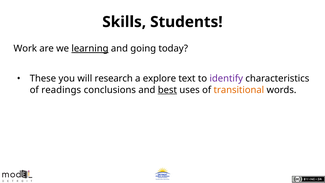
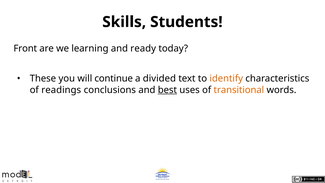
Work: Work -> Front (25, 49)
learning underline: present -> none (90, 49)
going: going -> ready (143, 49)
research: research -> continue (114, 78)
explore: explore -> divided (159, 78)
identify colour: purple -> orange (226, 78)
